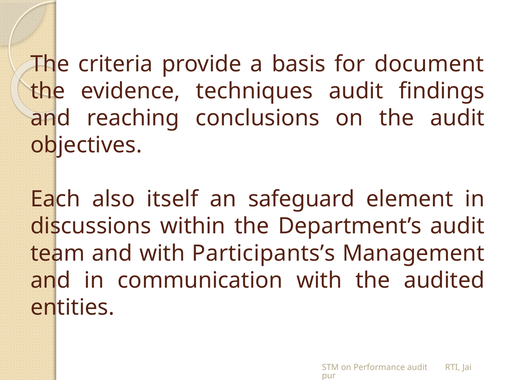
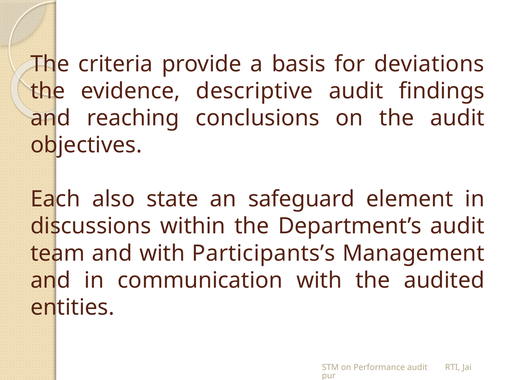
document: document -> deviations (429, 64)
techniques: techniques -> descriptive (254, 91)
itself: itself -> state (173, 199)
